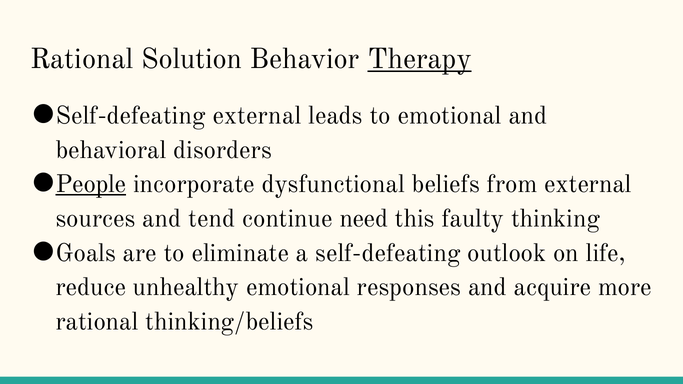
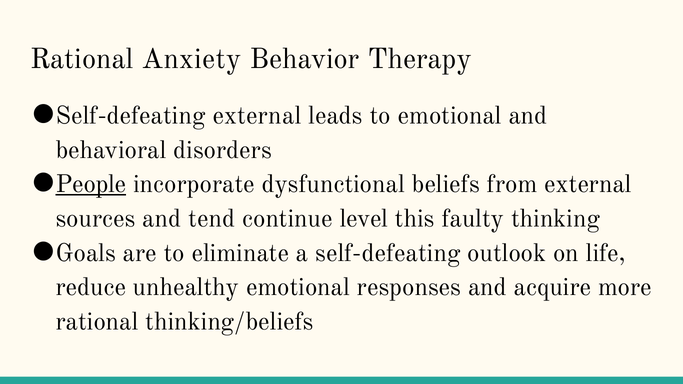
Solution: Solution -> Anxiety (191, 59)
Therapy underline: present -> none (420, 59)
need: need -> level (364, 219)
